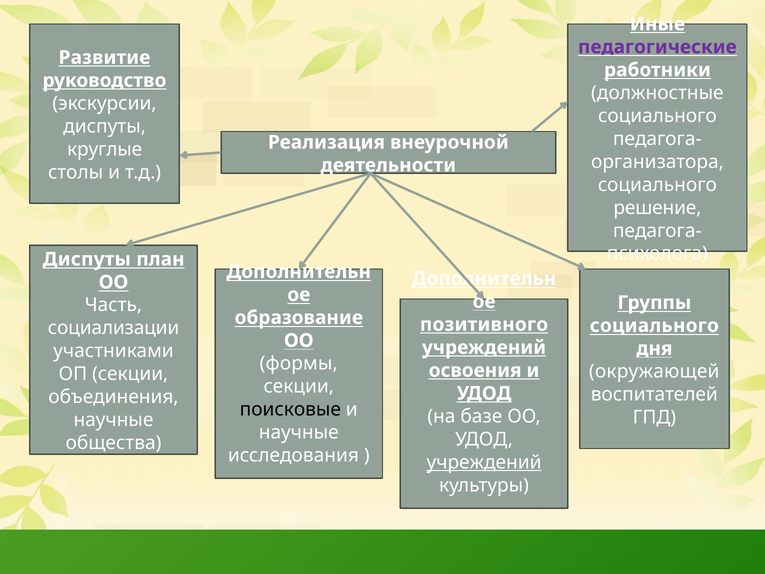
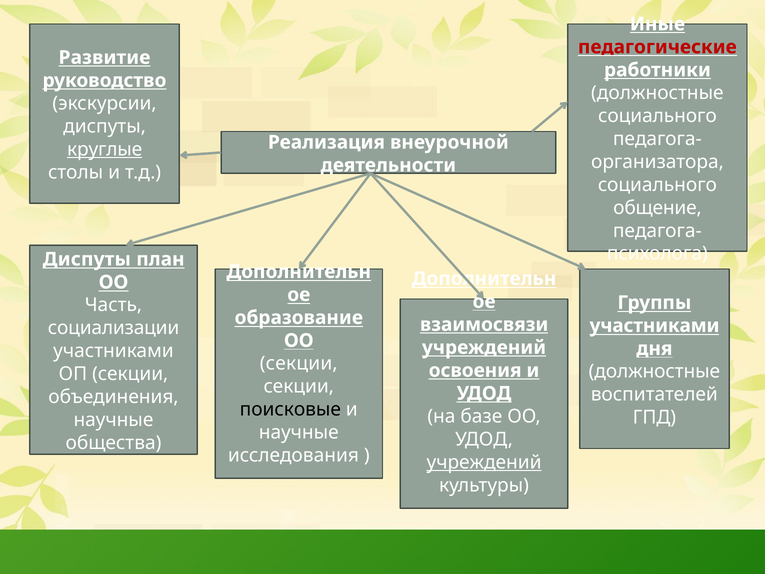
педагогические colour: purple -> red (657, 47)
круглые underline: none -> present (105, 149)
решение: решение -> общение (657, 208)
позитивного: позитивного -> взаимосвязи (484, 324)
социального: социального -> участниками (654, 326)
формы: формы -> секции (299, 363)
окружающей: окружающей -> должностные (654, 371)
